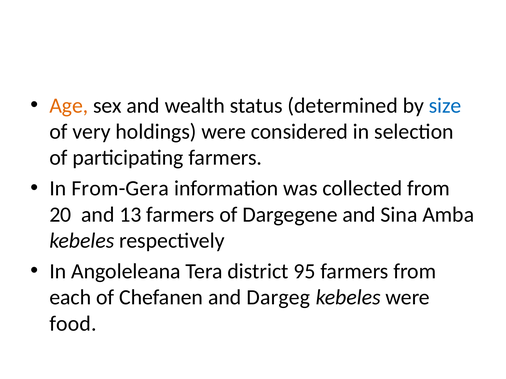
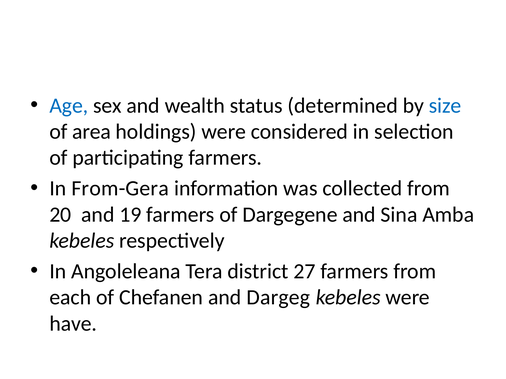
Age colour: orange -> blue (69, 106)
very: very -> area (92, 132)
13: 13 -> 19 (130, 215)
95: 95 -> 27 (304, 272)
food: food -> have (73, 324)
